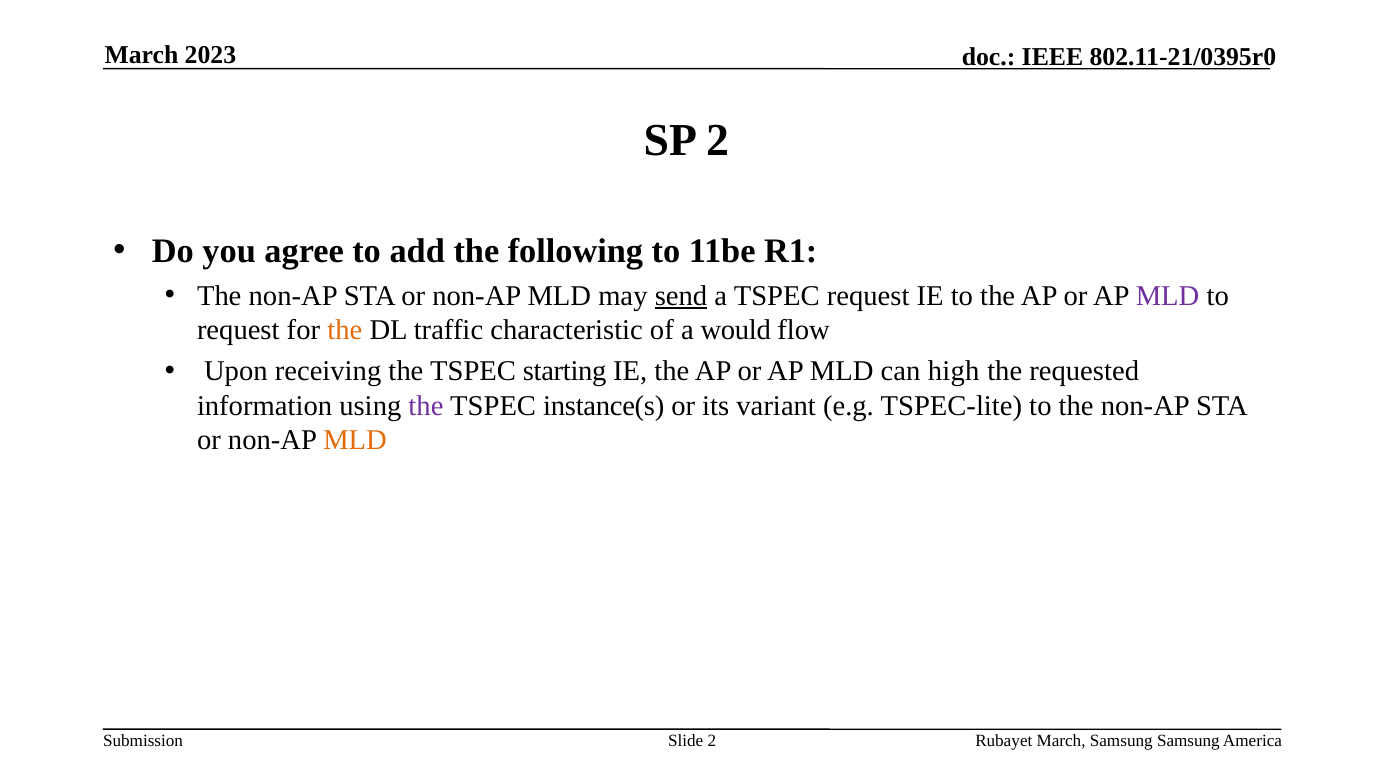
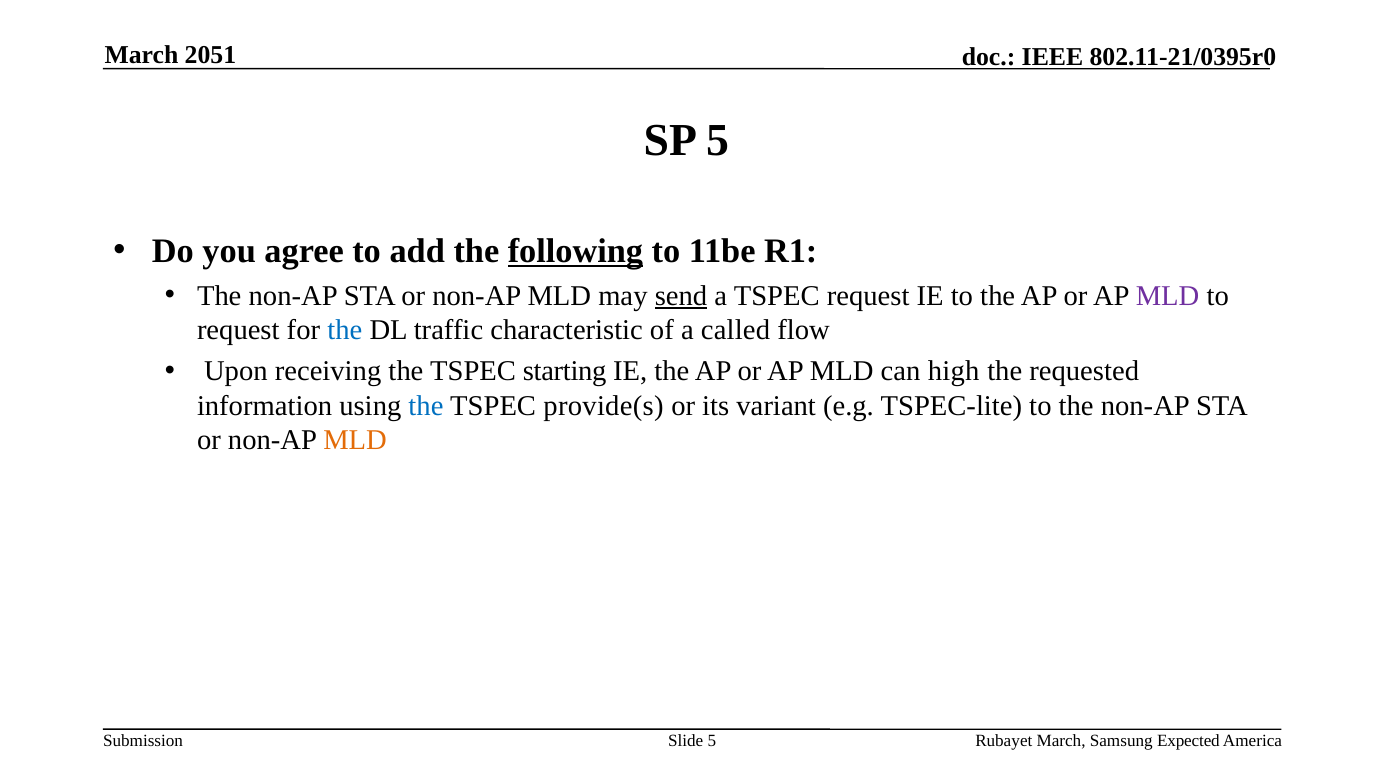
2023: 2023 -> 2051 (210, 55)
SP 2: 2 -> 5 (717, 140)
following underline: none -> present (575, 251)
the colour: orange -> blue (345, 330)
would: would -> called (736, 330)
the colour: purple -> blue (426, 406)
instance(s: instance(s -> provide(s (603, 406)
Slide 2: 2 -> 5 (712, 741)
Samsung Samsung: Samsung -> Expected (1188, 741)
